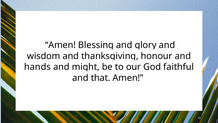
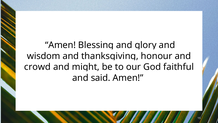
hands: hands -> crowd (37, 67)
that: that -> said (101, 78)
